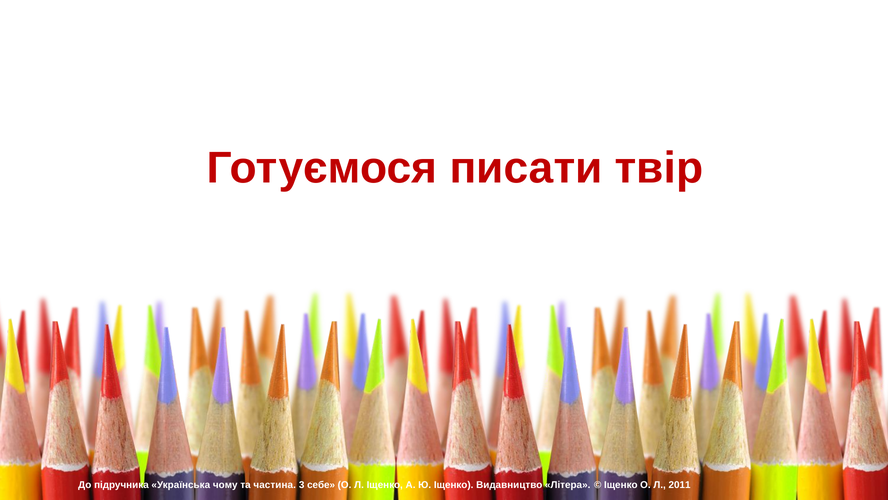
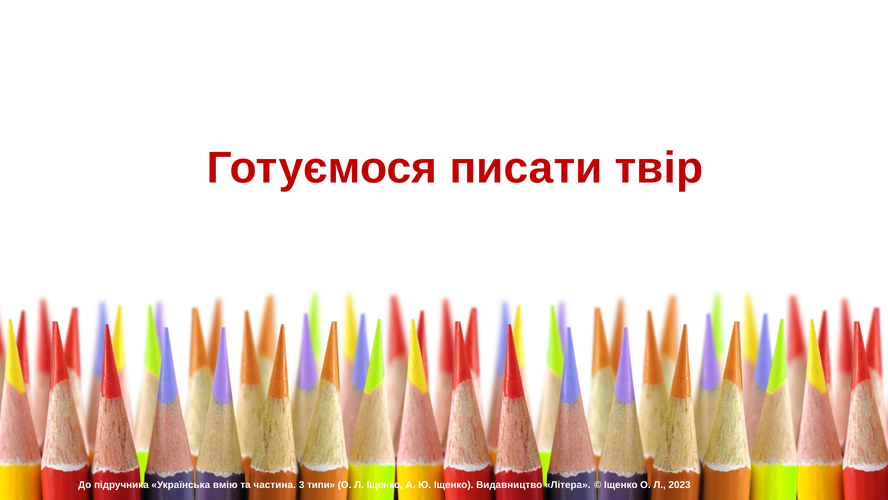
чому: чому -> вмію (225, 484)
себе: себе -> типи (321, 484)
2011: 2011 -> 2023 (680, 484)
